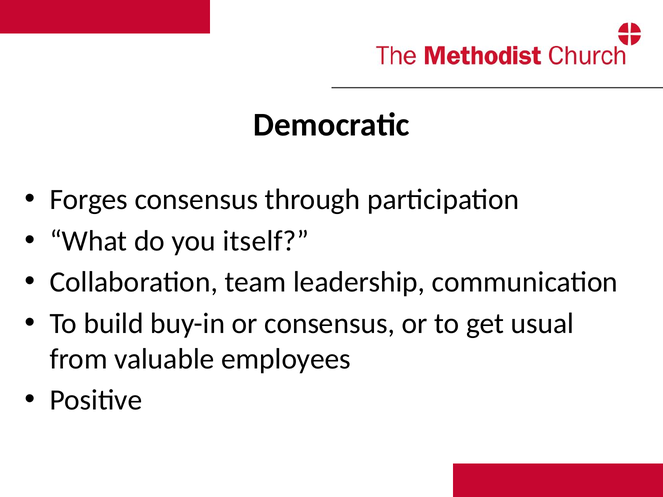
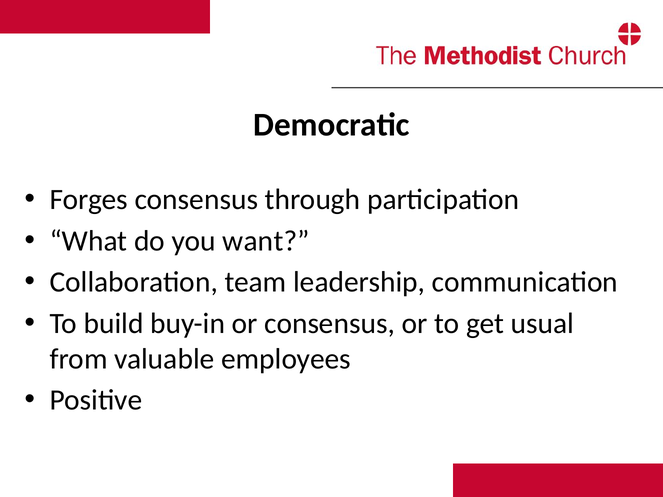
itself: itself -> want (266, 241)
